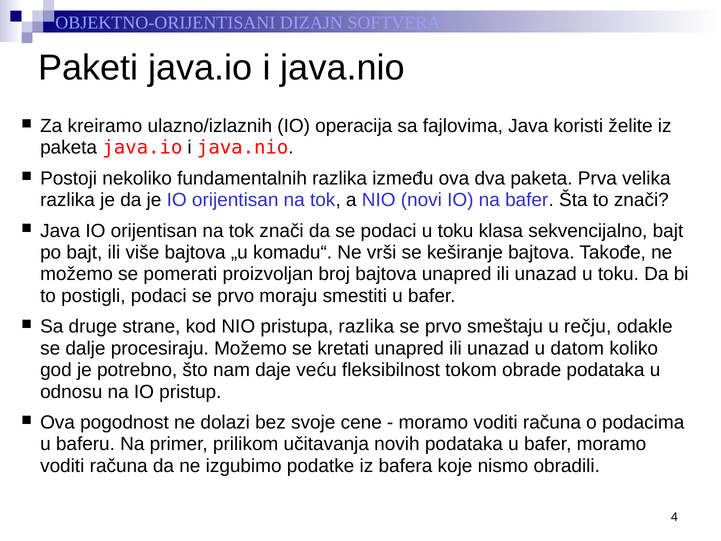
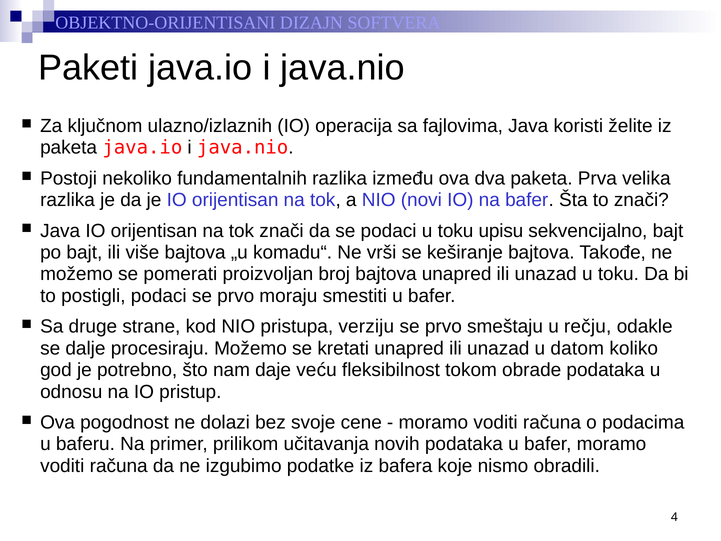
kreiramo: kreiramo -> ključnom (105, 126)
klasa: klasa -> upisu (501, 231)
pristupa razlika: razlika -> verziju (366, 326)
